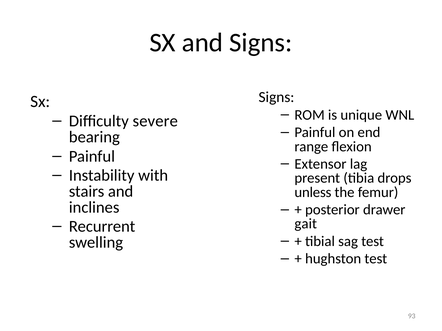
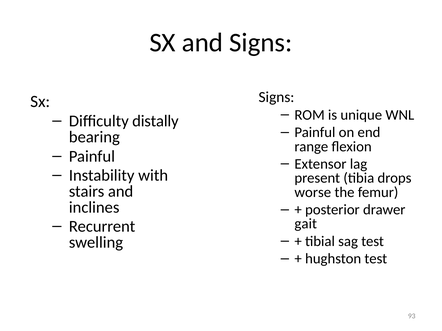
severe: severe -> distally (155, 121)
unless: unless -> worse (313, 192)
